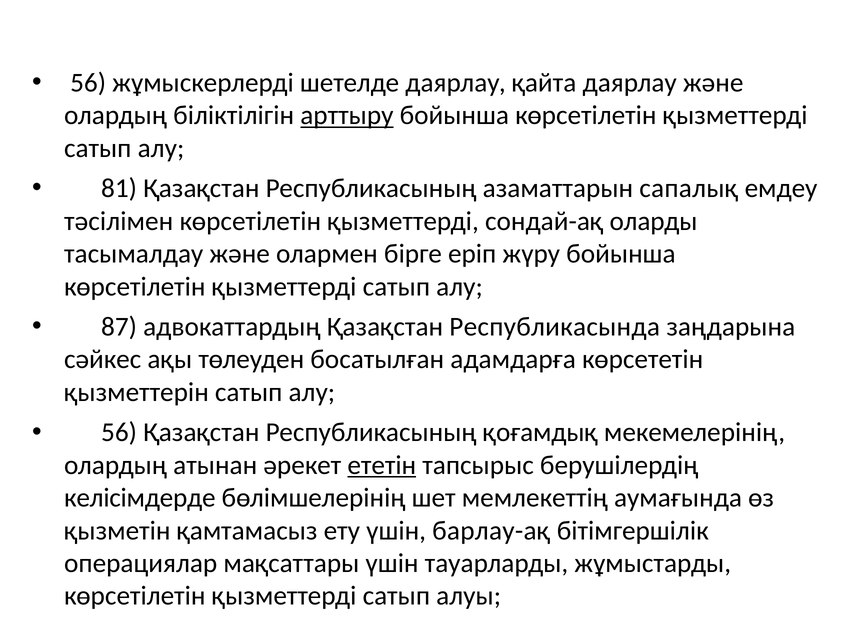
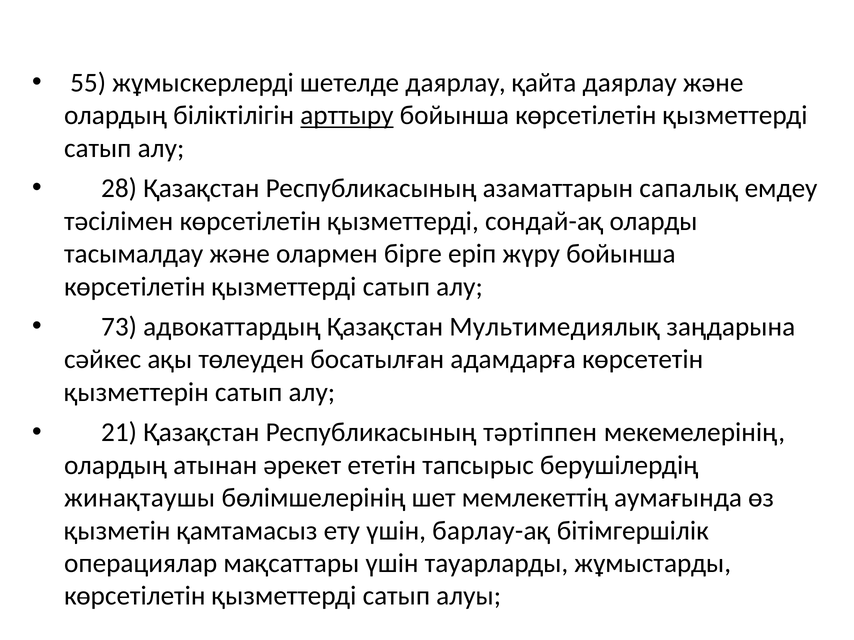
56: 56 -> 55 (88, 83)
81: 81 -> 28 (119, 189)
87: 87 -> 73 (119, 327)
Республикасында: Республикасында -> Мультимедиялық (555, 327)
56: 56 -> 21 (119, 433)
қоғамдық: қоғамдық -> тәртіппен (540, 433)
ететін underline: present -> none (382, 466)
келiсiмдерде: келiсiмдерде -> жинақтаушы (140, 498)
